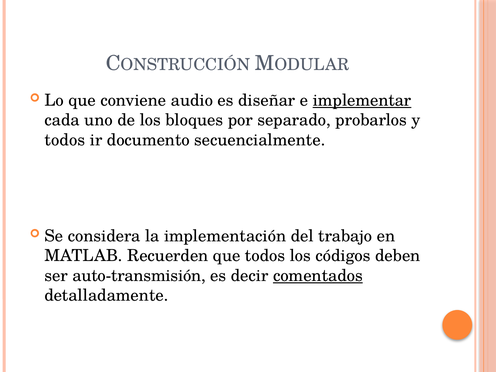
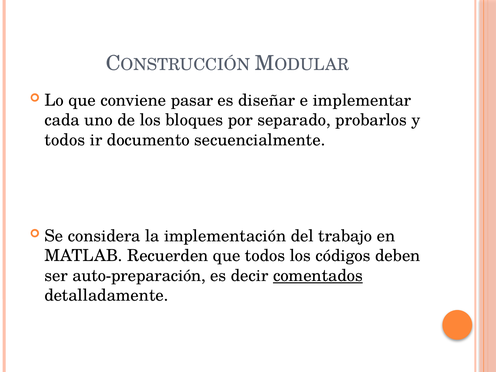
audio: audio -> pasar (192, 100)
implementar underline: present -> none (362, 100)
auto-transmisión: auto-transmisión -> auto-preparación (139, 276)
